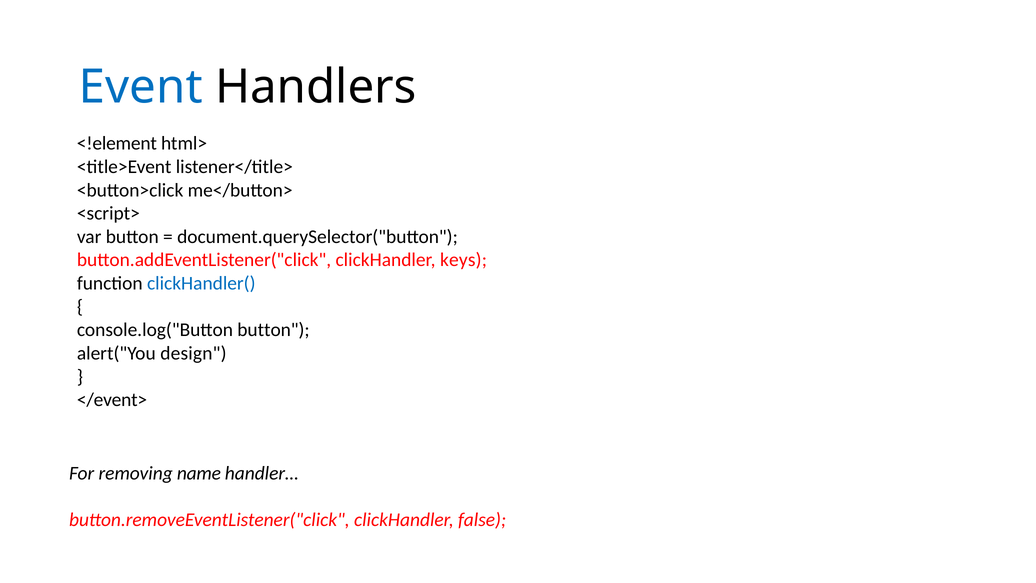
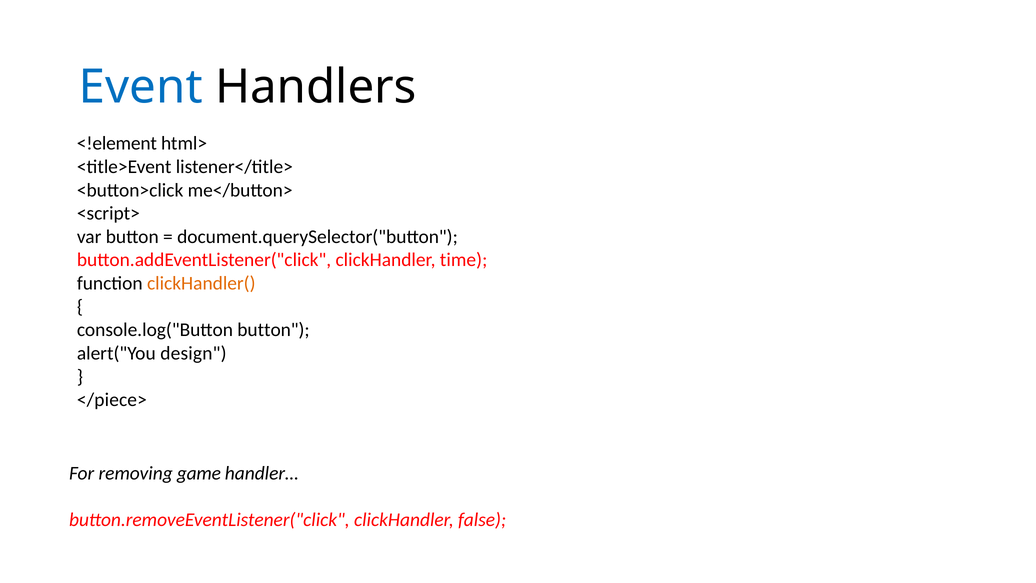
keys: keys -> time (464, 260)
clickHandler( colour: blue -> orange (201, 283)
</event>: </event> -> </piece> (112, 400)
name: name -> game (199, 473)
